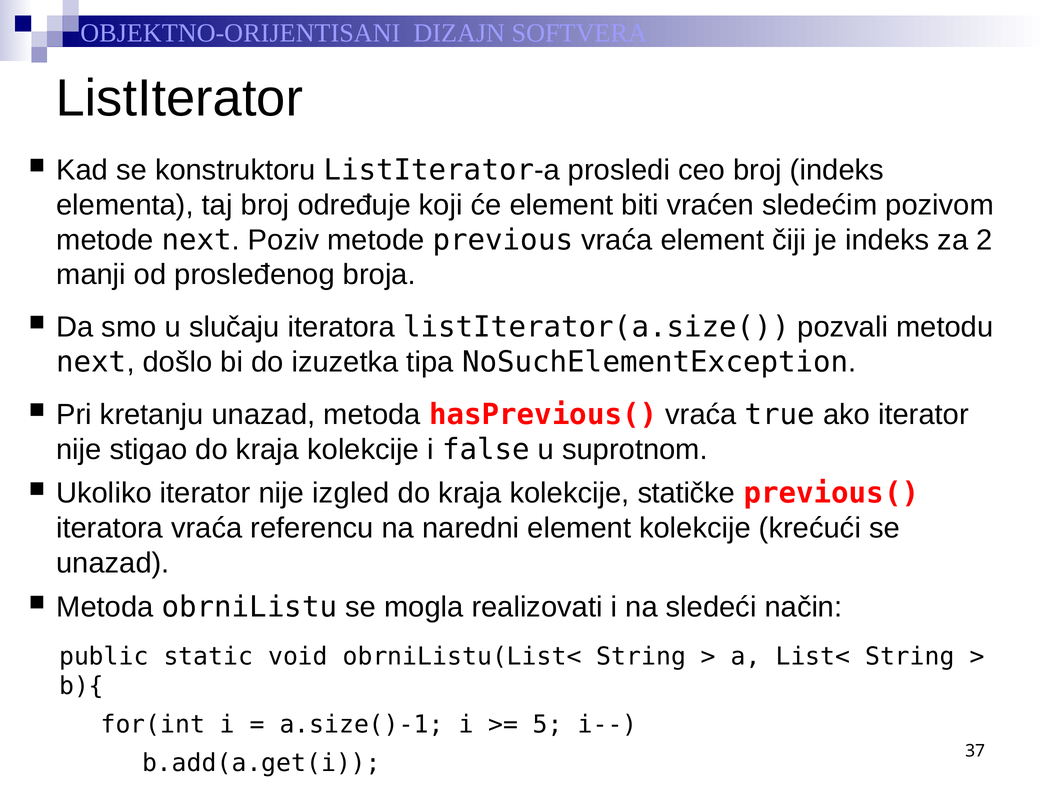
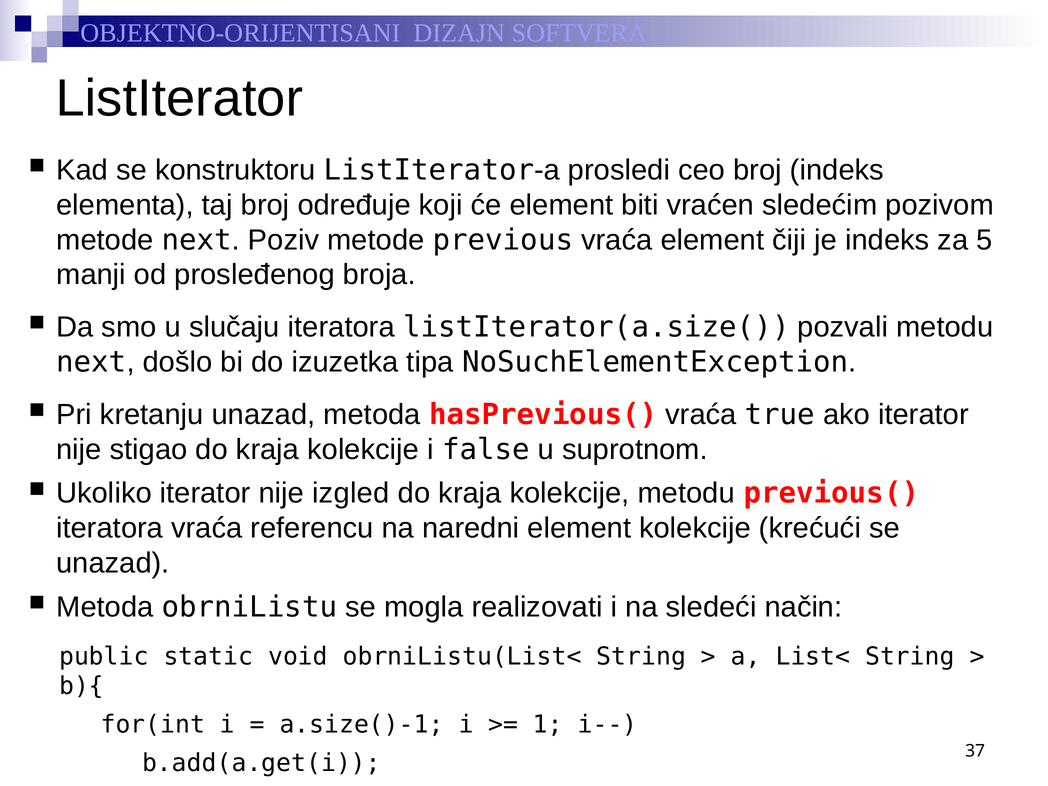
2: 2 -> 5 (984, 240)
kolekcije statičke: statičke -> metodu (686, 493)
5: 5 -> 1 (548, 725)
